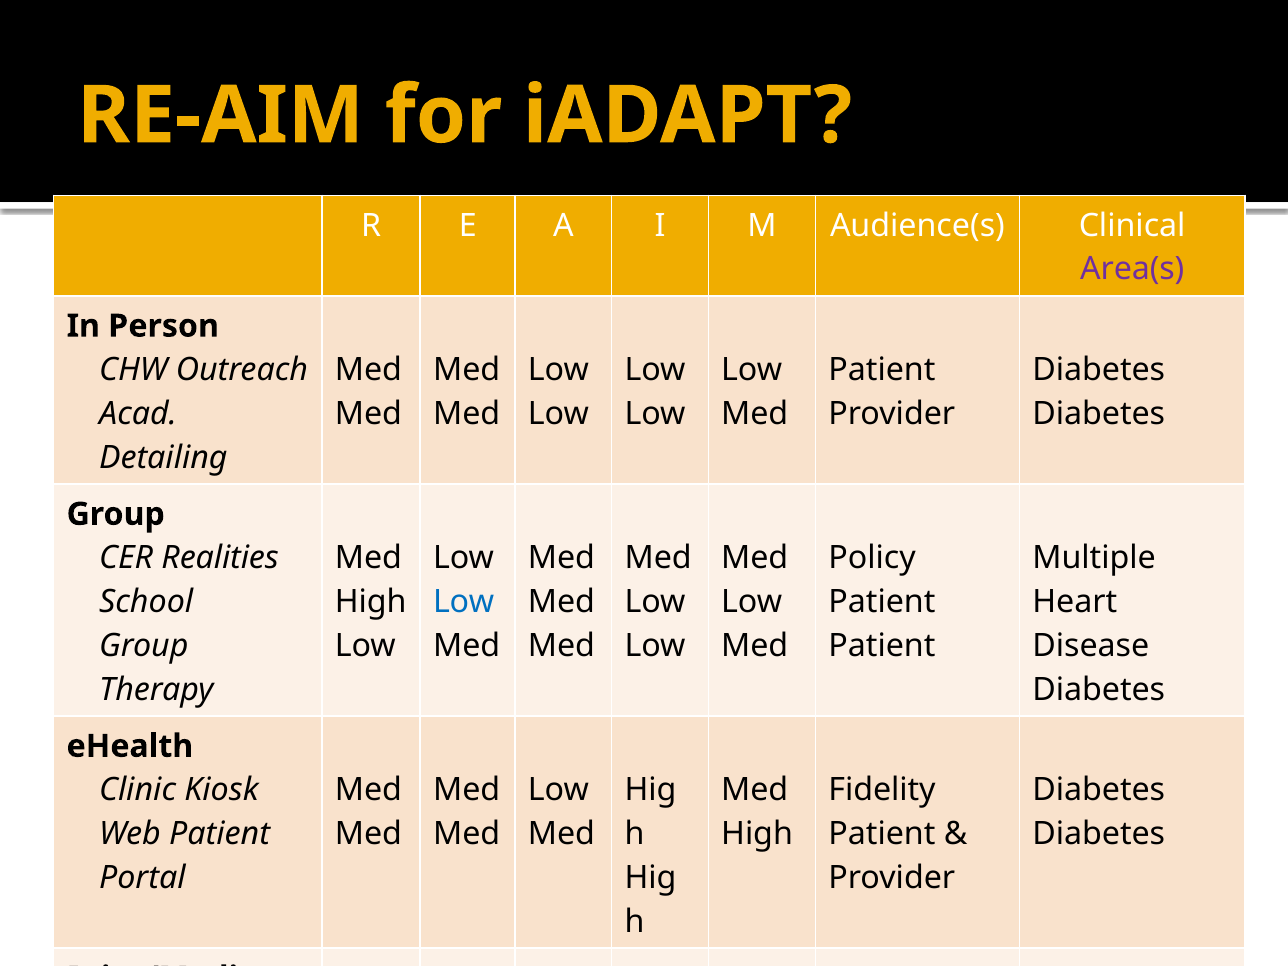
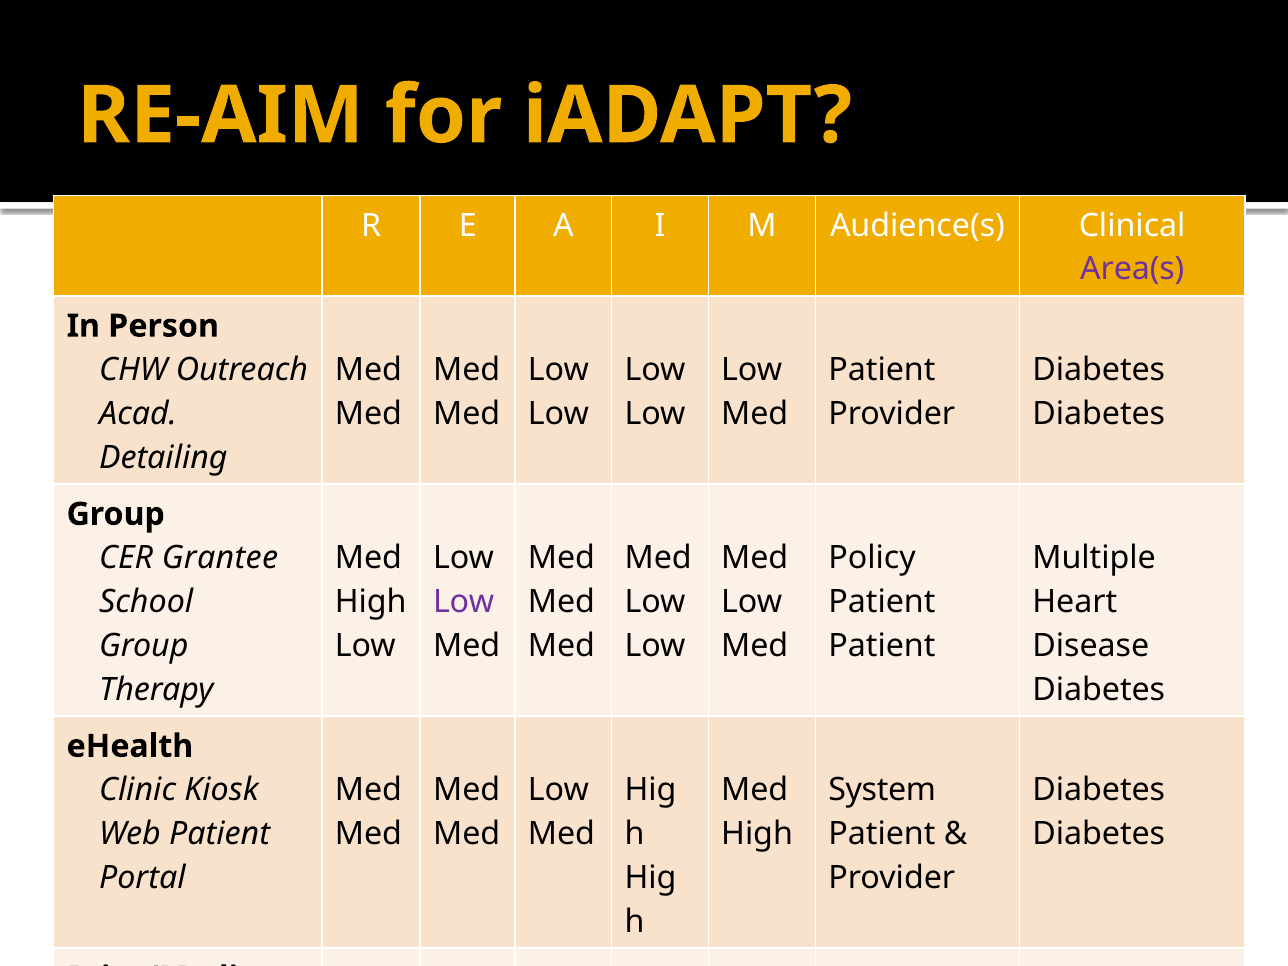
Realities: Realities -> Grantee (220, 558)
Low colour: blue -> purple (464, 602)
Fidelity: Fidelity -> System (882, 790)
